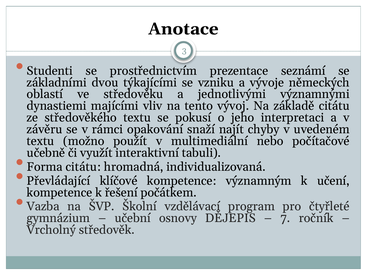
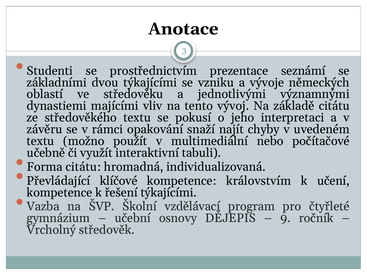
významným: významným -> královstvím (259, 181)
řešení počátkem: počátkem -> týkajícími (169, 193)
7: 7 -> 9 (285, 218)
